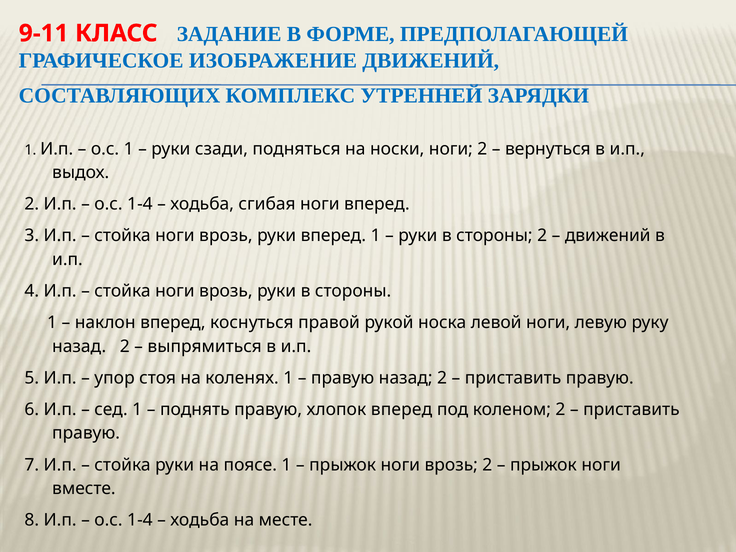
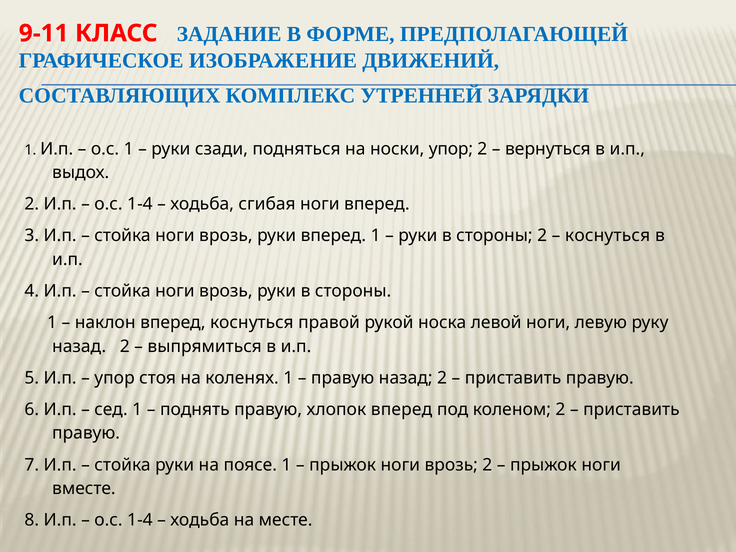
носки ноги: ноги -> упор (451, 149)
движений: движений -> коснуться (608, 236)
